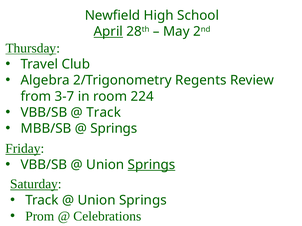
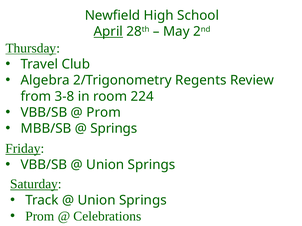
3-7: 3-7 -> 3-8 (65, 97)
Track: Track -> Prom (104, 113)
Springs underline: present -> none (152, 165)
